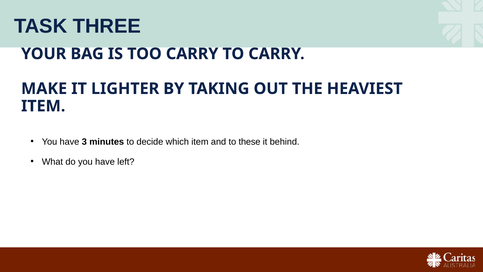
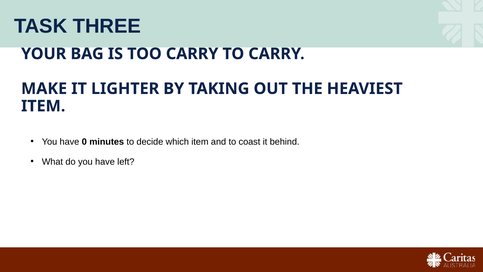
3: 3 -> 0 (84, 142)
these: these -> coast (249, 142)
